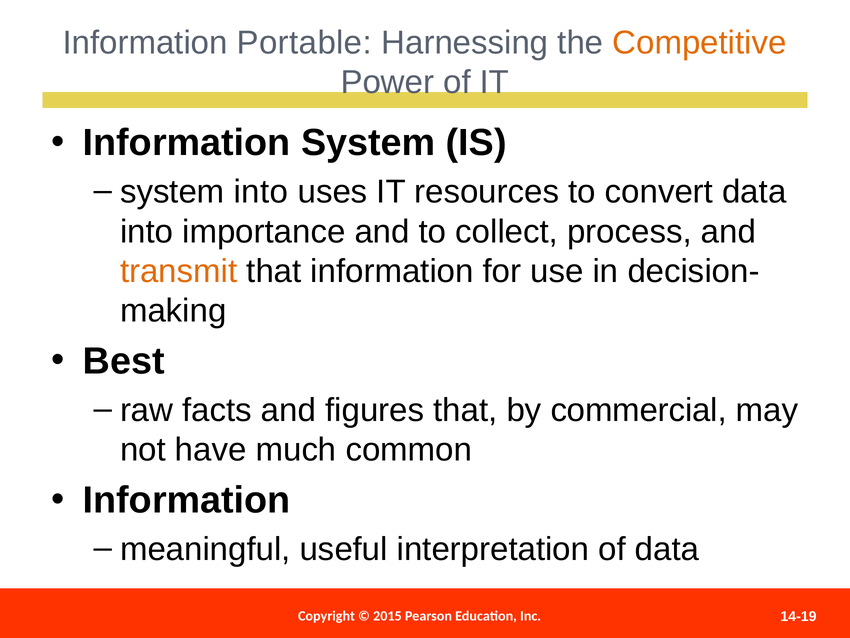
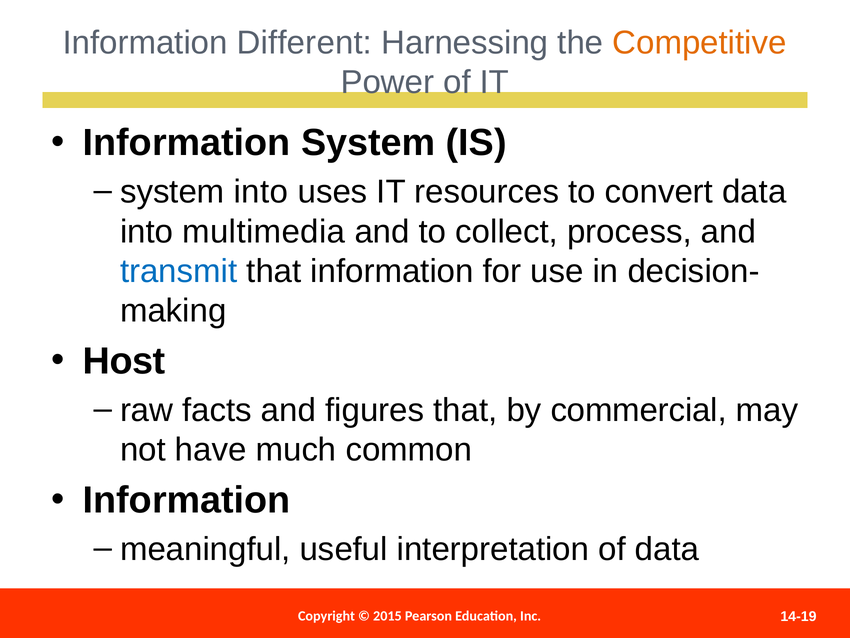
Portable: Portable -> Different (304, 43)
importance: importance -> multimedia (264, 231)
transmit colour: orange -> blue (179, 271)
Best: Best -> Host (124, 361)
